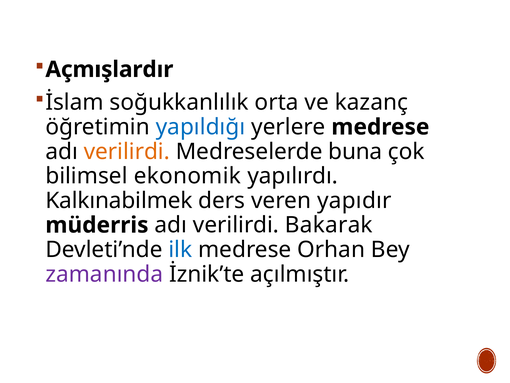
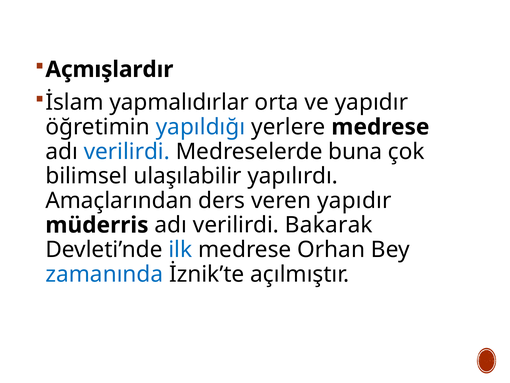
soğukkanlılık: soğukkanlılık -> yapmalıdırlar (179, 102)
ve kazanç: kazanç -> yapıdır (371, 102)
verilirdi colour: orange -> blue (127, 151)
ekonomik: ekonomik -> ulaşılabilir (187, 176)
Kalkınabilmek: Kalkınabilmek -> Amaçlarından (119, 200)
zamanında colour: purple -> blue (104, 274)
